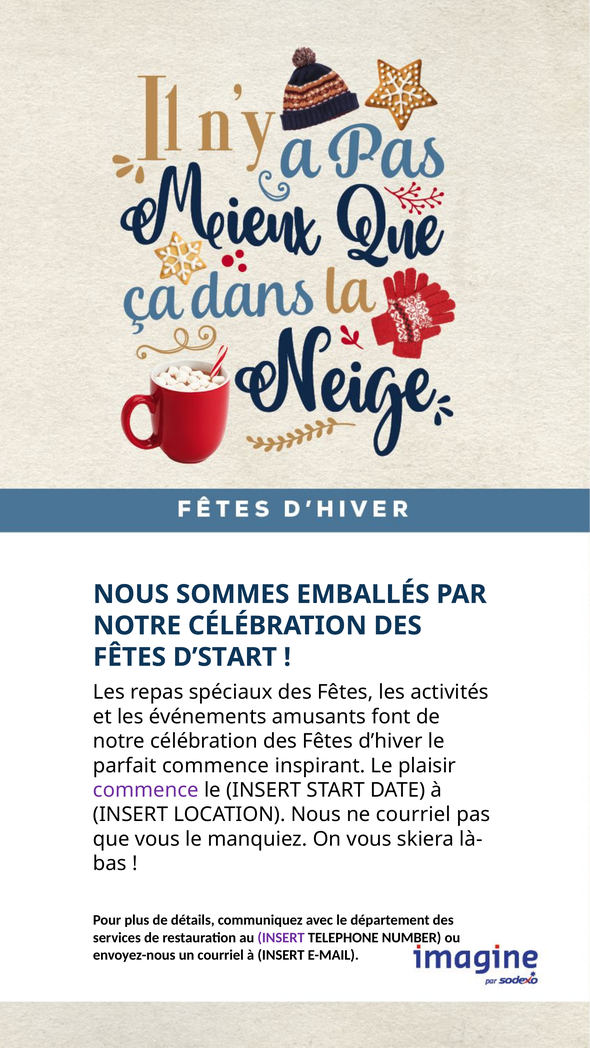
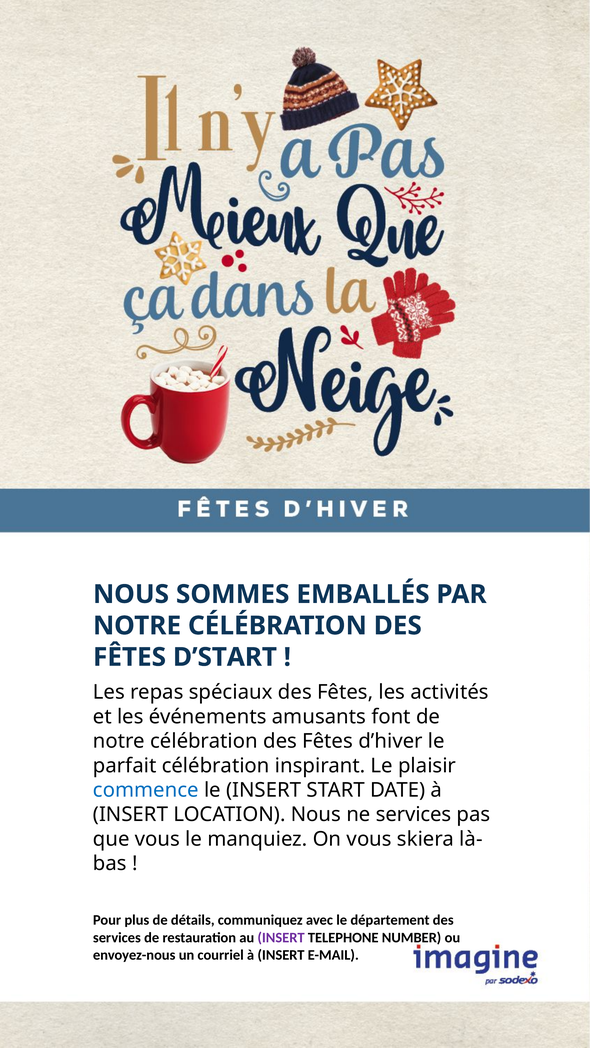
parfait commence: commence -> célébration (216, 766)
commence colour: purple -> blue (146, 790)
ne courriel: courriel -> services (414, 814)
